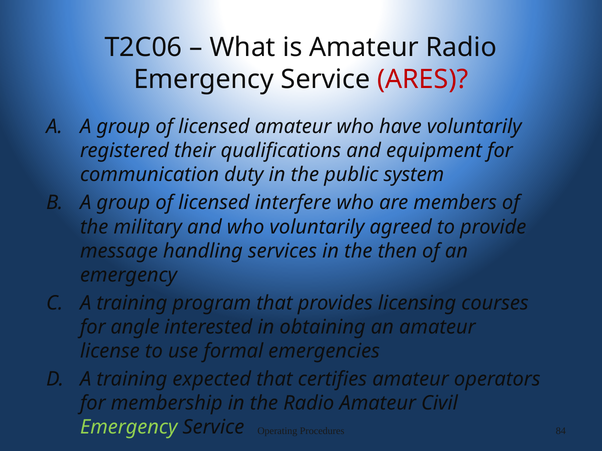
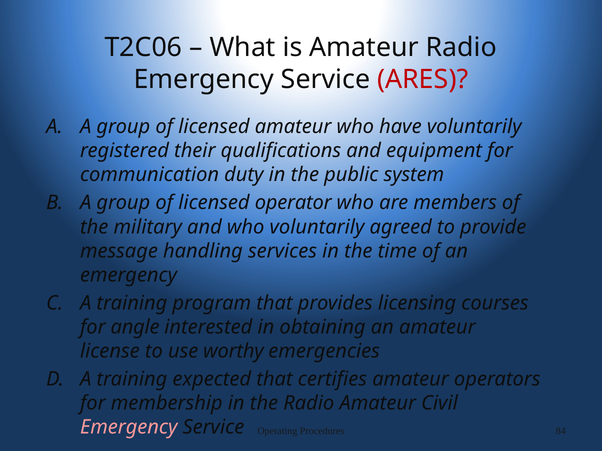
interfere: interfere -> operator (293, 203)
then: then -> time (397, 251)
formal: formal -> worthy (233, 352)
Emergency colour: light green -> pink (129, 428)
